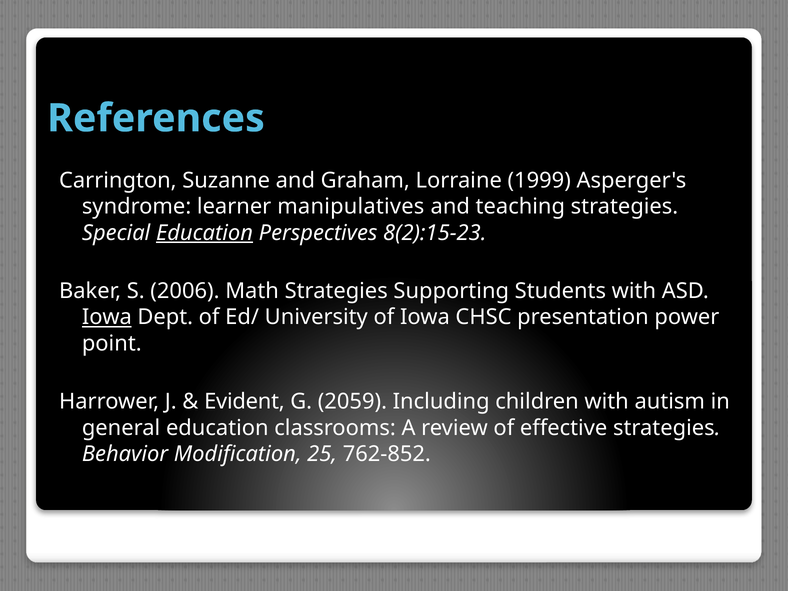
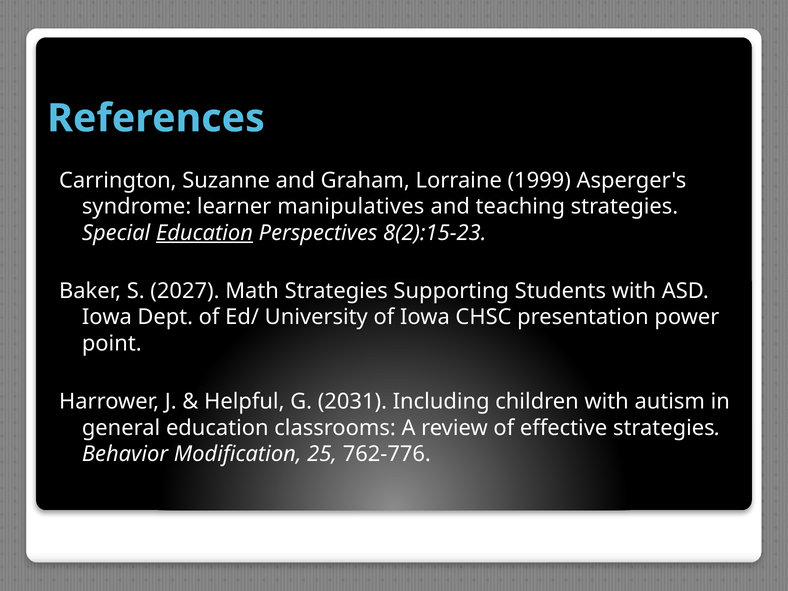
2006: 2006 -> 2027 (185, 291)
Iowa underline: present -> none (107, 317)
Evident: Evident -> Helpful (244, 402)
2059: 2059 -> 2031 (352, 402)
762-852: 762-852 -> 762-776 (387, 454)
